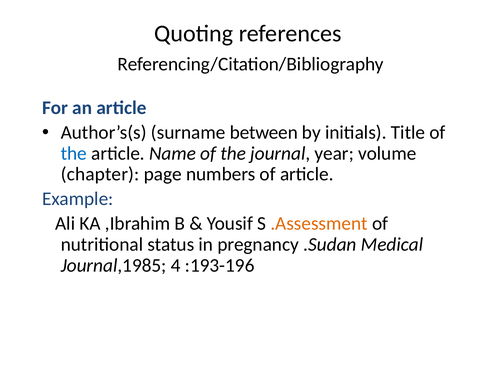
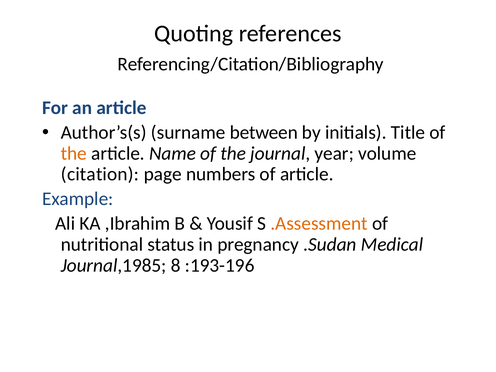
the colour: blue -> orange (74, 153)
chapter: chapter -> citation (100, 174)
4: 4 -> 8 (176, 265)
